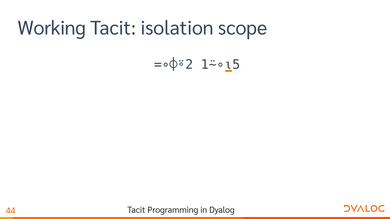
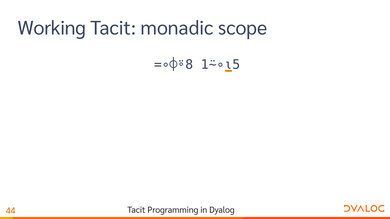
isolation: isolation -> monadic (177, 28)
=∘⌽⍤2: =∘⌽⍤2 -> =∘⌽⍤8 (174, 65)
